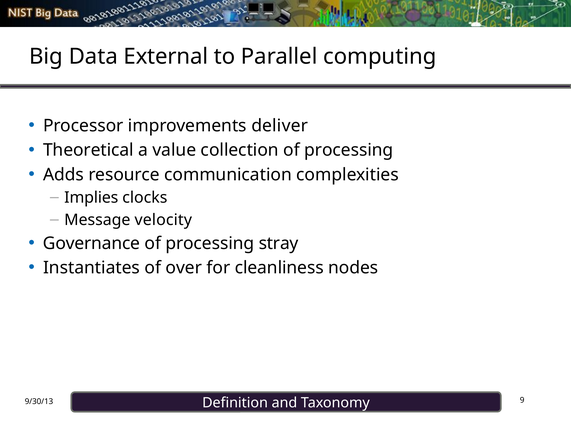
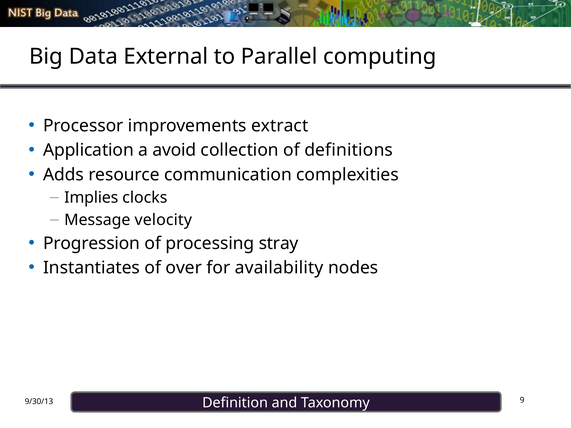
deliver: deliver -> extract (280, 126)
Theoretical: Theoretical -> Application (88, 150)
value: value -> avoid (174, 150)
collection of processing: processing -> definitions (349, 150)
Governance: Governance -> Progression (92, 244)
cleanliness: cleanliness -> availability (279, 268)
